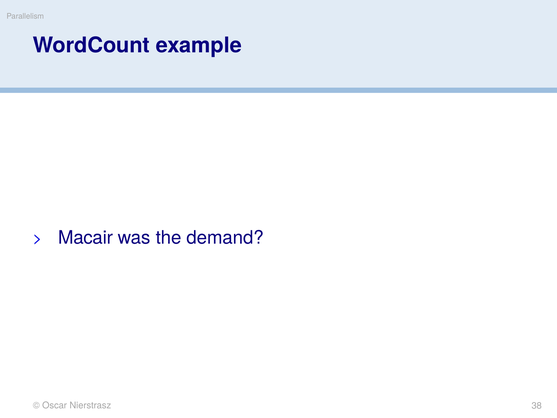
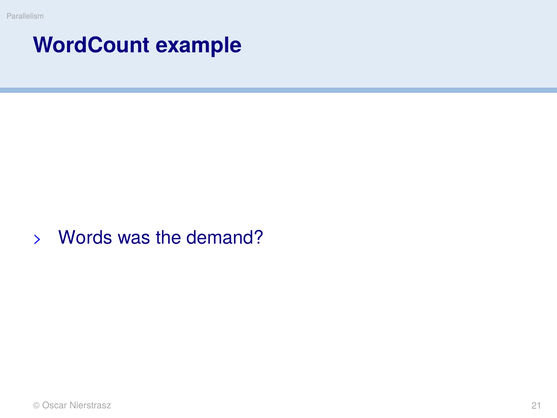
Macair: Macair -> Words (85, 238)
38: 38 -> 21 (537, 405)
